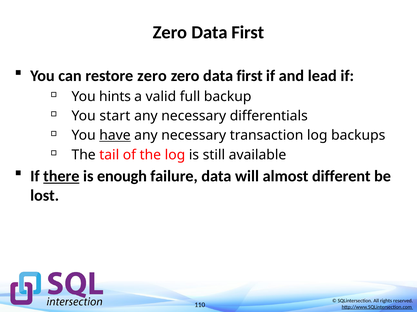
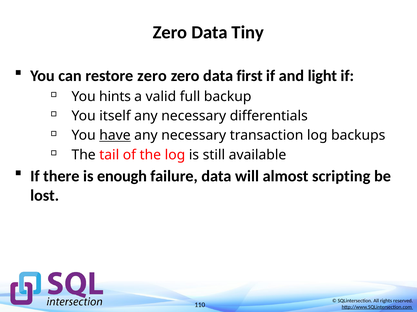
First: First -> Tiny (248, 33)
lead: lead -> light (322, 76)
start: start -> itself (115, 116)
there underline: present -> none (61, 177)
different: different -> scripting (341, 177)
